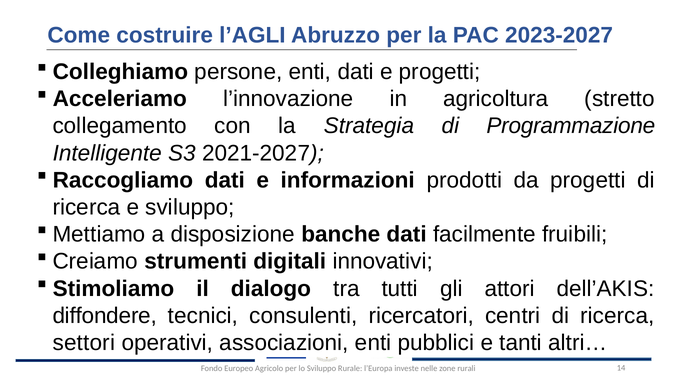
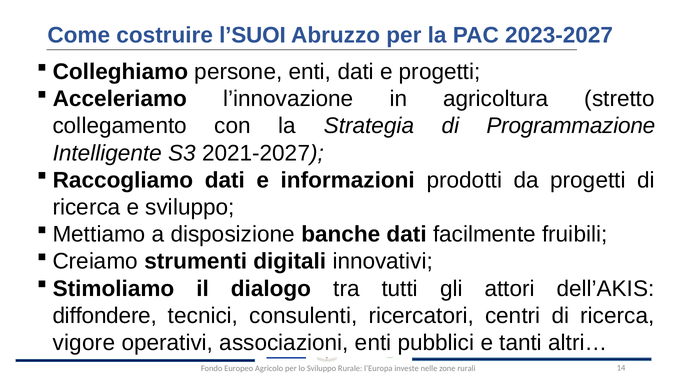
l’AGLI: l’AGLI -> l’SUOI (252, 35)
settori: settori -> vigore (84, 343)
